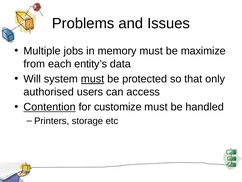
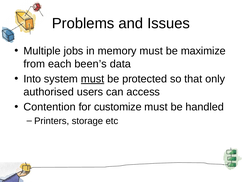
entity’s: entity’s -> been’s (91, 64)
Will: Will -> Into (32, 79)
Contention underline: present -> none (50, 107)
